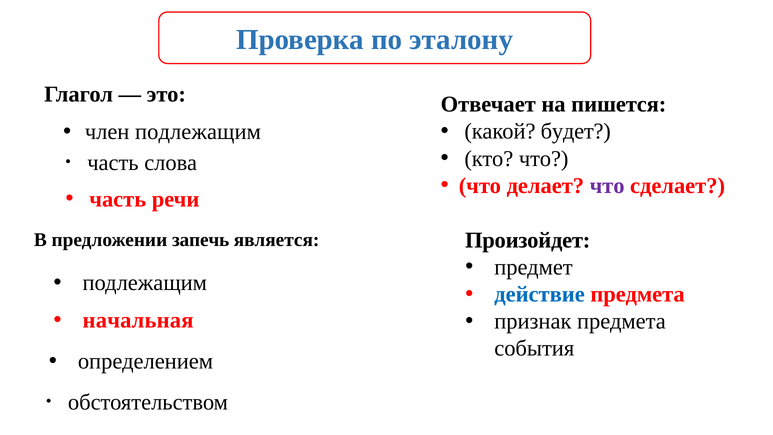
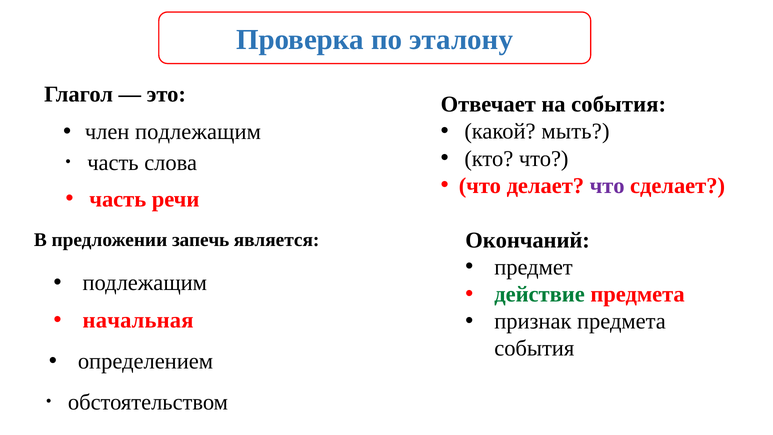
на пишется: пишется -> события (619, 104)
будет: будет -> мыть (576, 131)
Произойдет: Произойдет -> Окончаний (528, 240)
действие colour: blue -> green (540, 294)
